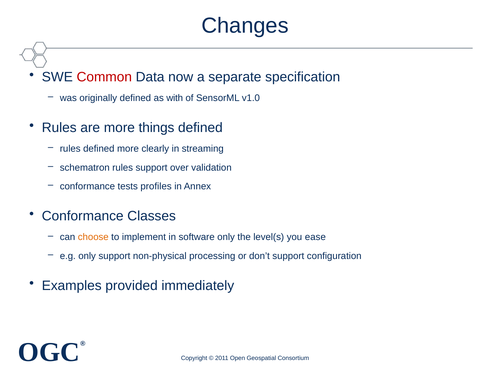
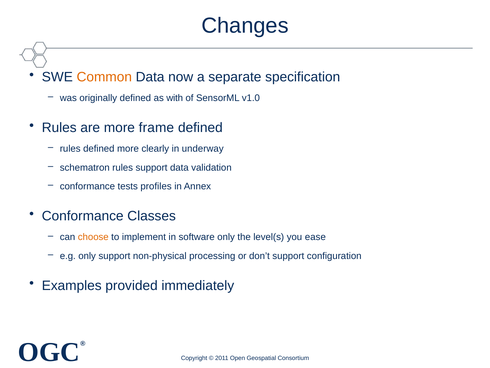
Common colour: red -> orange (104, 77)
things: things -> frame (156, 128)
streaming: streaming -> underway (203, 149)
support over: over -> data (179, 167)
